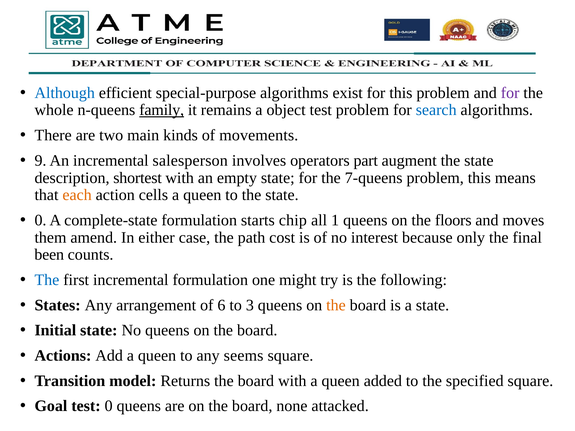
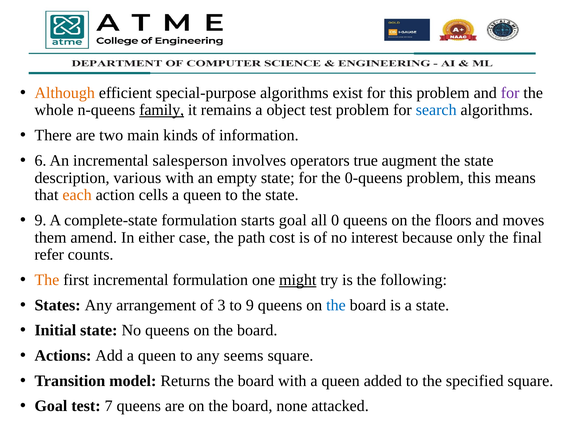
Although colour: blue -> orange (65, 93)
movements: movements -> information (259, 135)
9: 9 -> 6 (40, 161)
part: part -> true (366, 161)
shortest: shortest -> various (137, 178)
7-queens: 7-queens -> 0-queens (374, 178)
0: 0 -> 9 (40, 220)
starts chip: chip -> goal (293, 220)
1: 1 -> 0 (335, 220)
been: been -> refer (49, 255)
The colour: blue -> orange (47, 280)
might underline: none -> present (298, 280)
6: 6 -> 3 (221, 305)
to 3: 3 -> 9 (250, 305)
the colour: orange -> blue (336, 305)
test 0: 0 -> 7 (109, 406)
